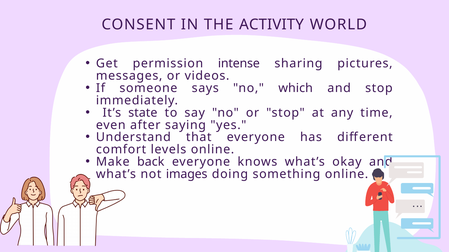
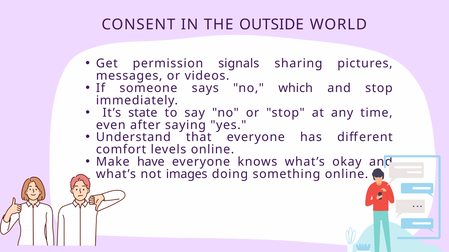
ACTIVITY: ACTIVITY -> OUTSIDE (272, 25)
intense: intense -> signals (239, 64)
back: back -> have (151, 162)
